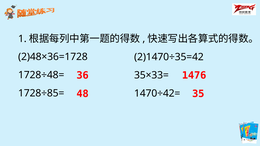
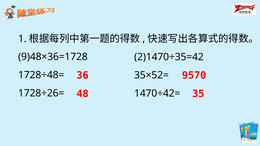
2)48×36=1728: 2)48×36=1728 -> 9)48×36=1728 (53, 57)
1476: 1476 -> 9570 (194, 76)
35×33=: 35×33= -> 35×52= (151, 75)
1728÷85=: 1728÷85= -> 1728÷26= (41, 93)
